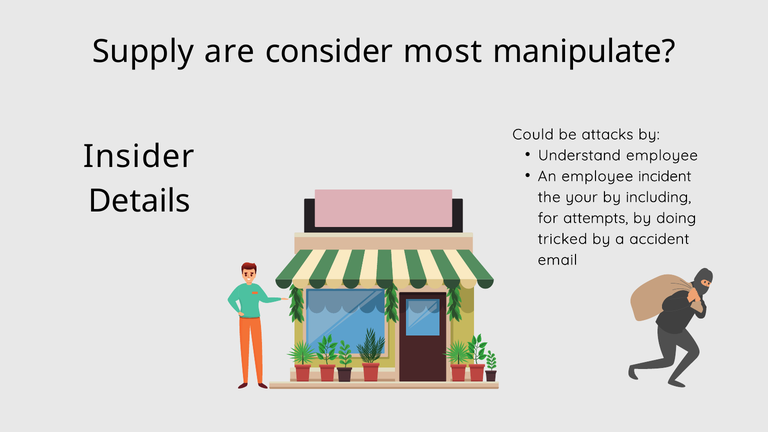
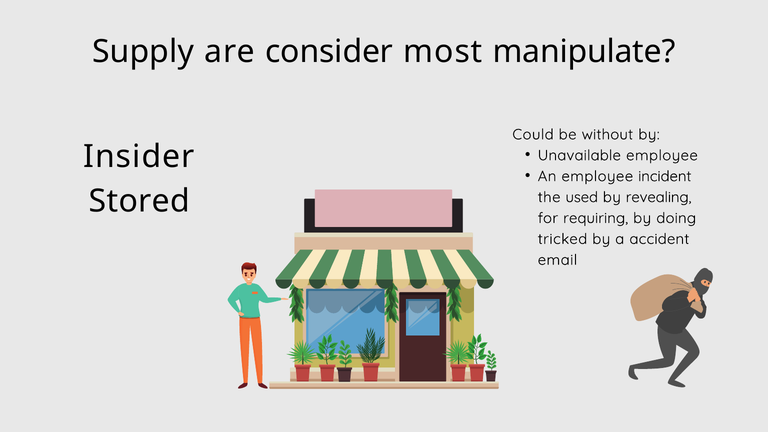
attacks: attacks -> without (607, 134)
Understand: Understand -> Unavailable (579, 155)
your: your -> used (582, 197)
including: including -> revealing (659, 197)
Details: Details -> Stored (139, 201)
attempts: attempts -> requiring (596, 218)
